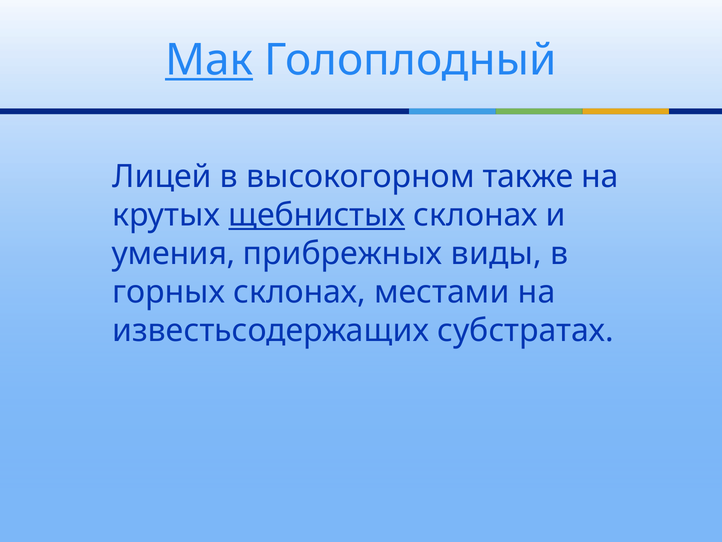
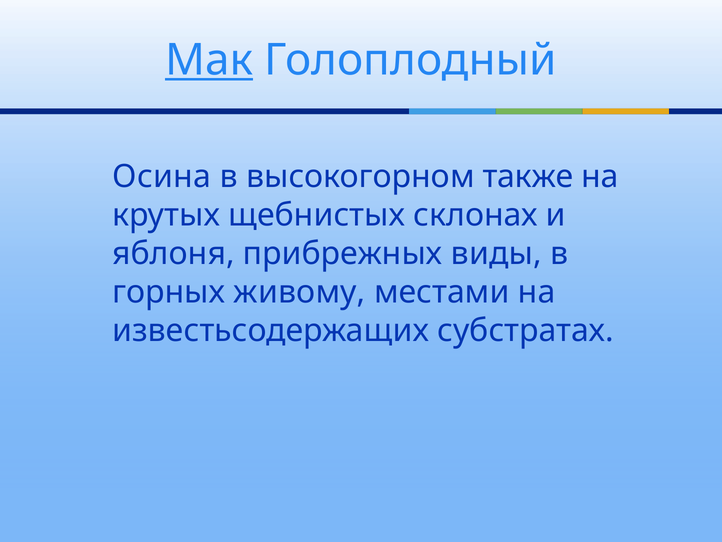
Лицей: Лицей -> Осина (162, 176)
щебнистых underline: present -> none (317, 215)
умения: умения -> яблоня (173, 254)
горных склонах: склонах -> живому (299, 292)
